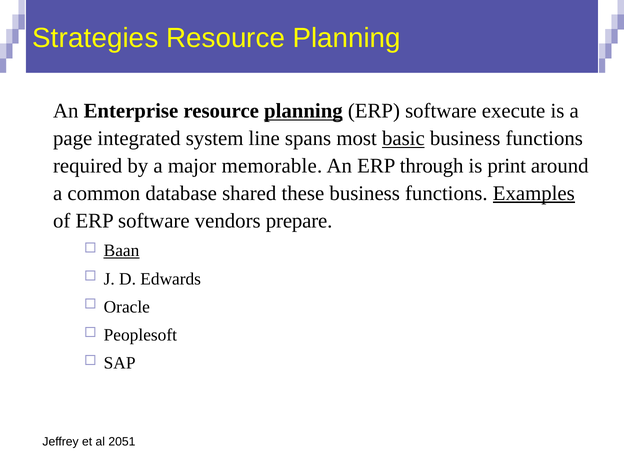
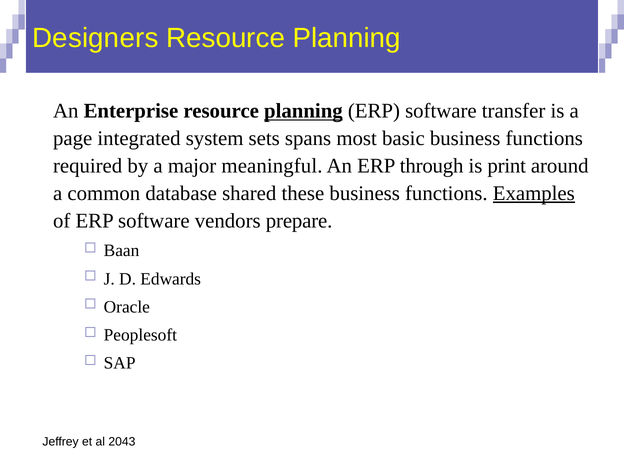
Strategies: Strategies -> Designers (95, 38)
execute: execute -> transfer (514, 111)
line: line -> sets (264, 139)
basic underline: present -> none (403, 139)
memorable: memorable -> meaningful (272, 166)
Baan underline: present -> none (122, 251)
2051: 2051 -> 2043 (122, 442)
